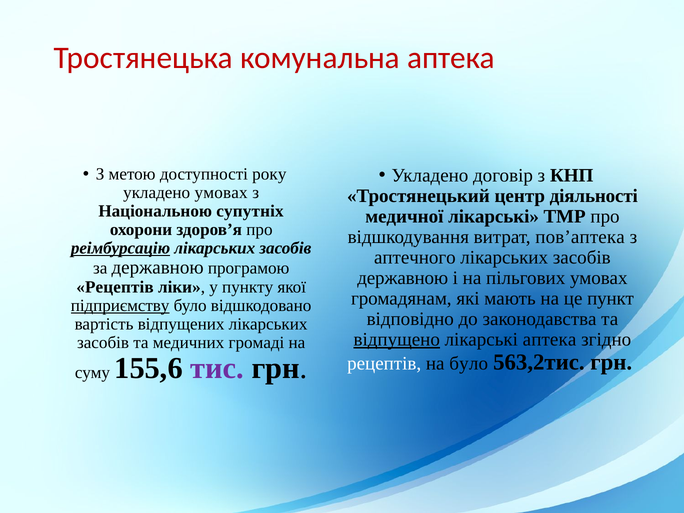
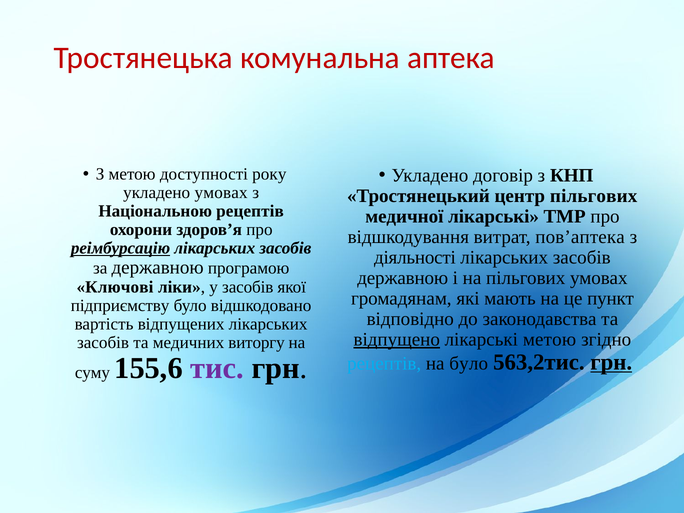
центр діяльності: діяльності -> пільгових (594, 196)
Національною супутніх: супутніх -> рецептів (250, 211)
аптечного: аптечного -> діяльності (415, 257)
Рецептів: Рецептів -> Ключові (115, 287)
у пункту: пункту -> засобів (248, 287)
підприємству underline: present -> none (120, 306)
лікарські аптека: аптека -> метою (549, 340)
громаді: громаді -> виторгу (257, 343)
рецептів colour: white -> light blue (384, 363)
грн underline: none -> present (611, 362)
